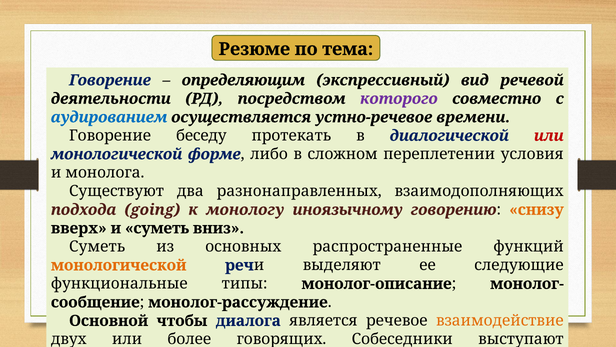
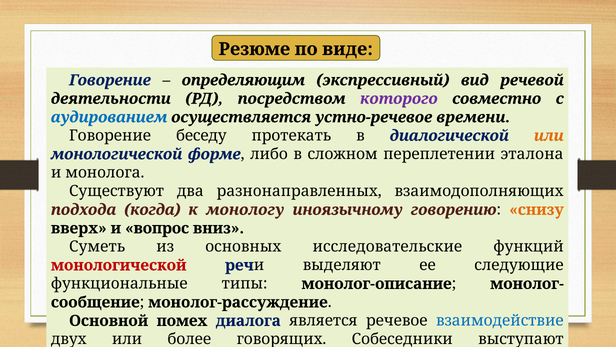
тема: тема -> виде (348, 49)
или colour: red -> orange (549, 136)
условия: условия -> эталона (532, 154)
going: going -> когда (152, 209)
и суметь: суметь -> вопрос (157, 228)
распространенные: распространенные -> исследовательские (387, 246)
монологической colour: orange -> red (119, 265)
чтобы: чтобы -> помех (182, 320)
взаимодействие colour: orange -> blue (500, 320)
